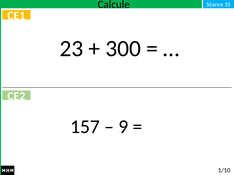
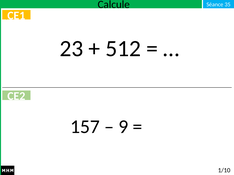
300: 300 -> 512 (123, 49)
